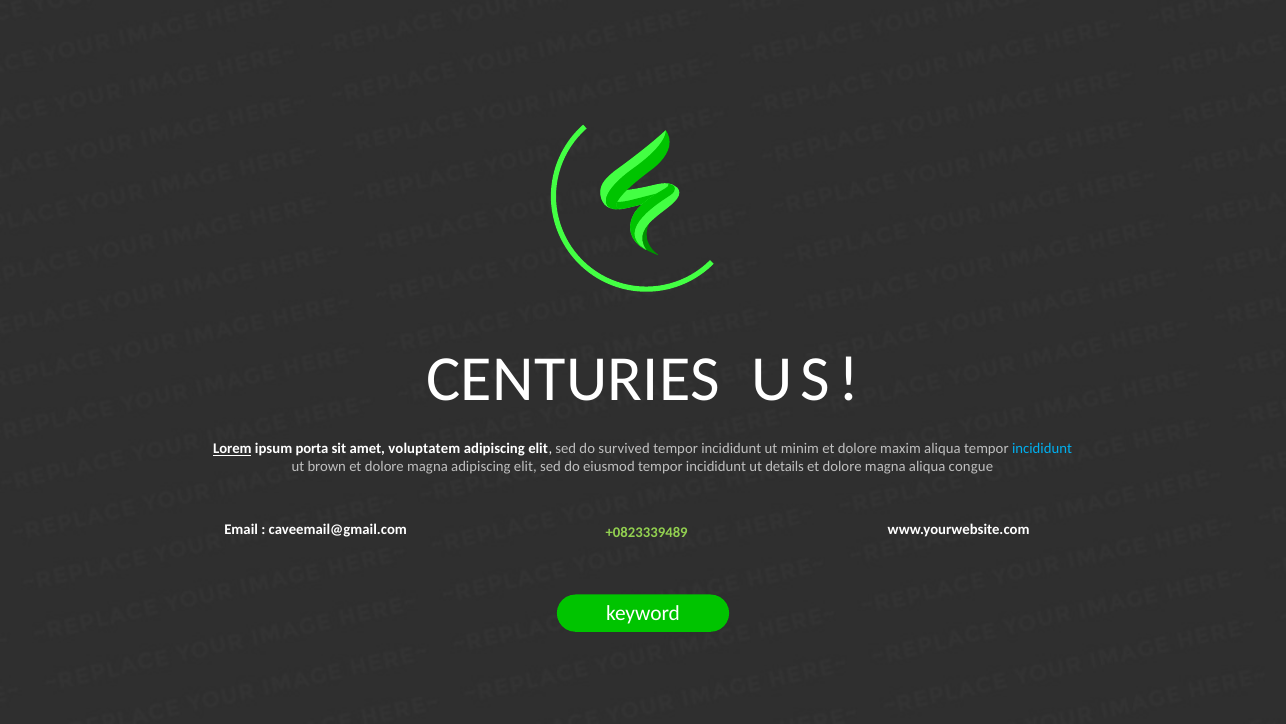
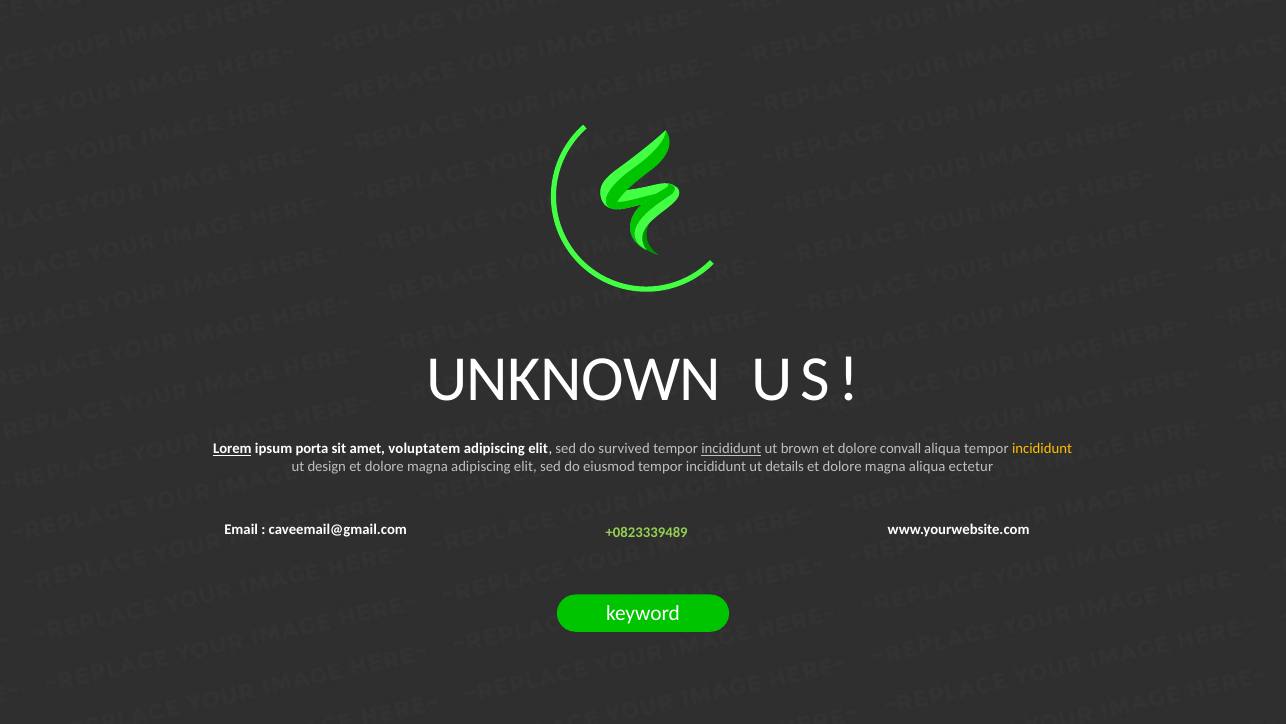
CENTURIES: CENTURIES -> UNKNOWN (574, 379)
incididunt underline: none -> present (731, 448)
minim: minim -> brown (800, 448)
maxim: maxim -> convall (901, 448)
incididunt colour: light blue -> yellow (1042, 448)
brown: brown -> design (327, 466)
congue: congue -> ectetur (971, 466)
